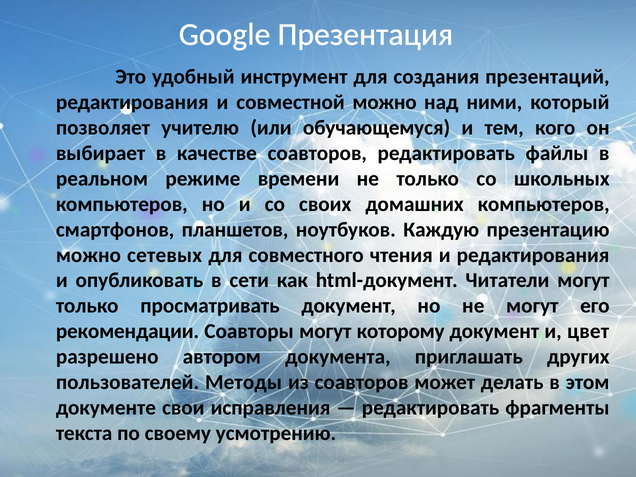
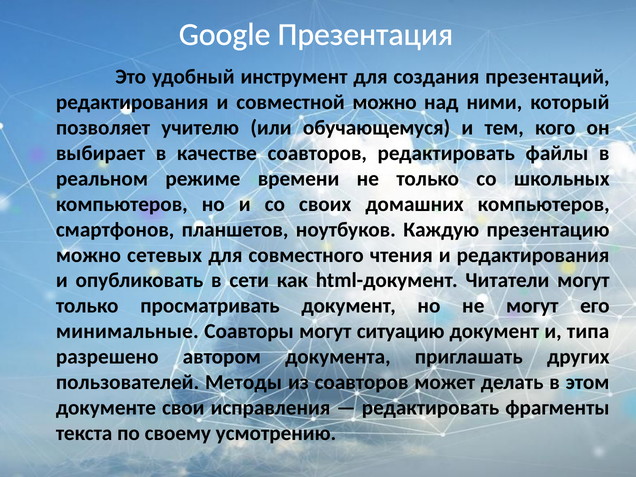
рекомендации: рекомендации -> минимальные (127, 331)
которому: которому -> ситуацию (401, 331)
цвет: цвет -> типа (588, 331)
